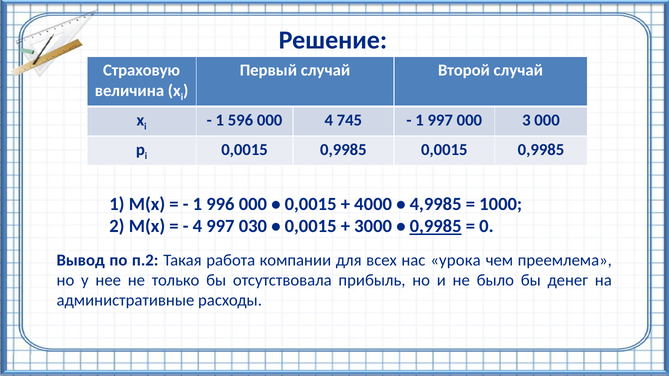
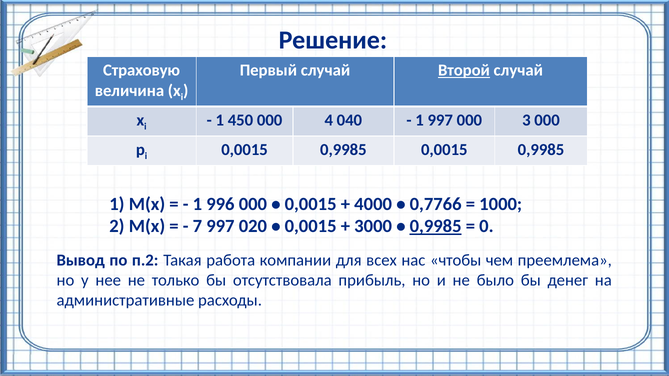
Второй underline: none -> present (464, 70)
596: 596 -> 450 (240, 120)
745: 745 -> 040 (349, 120)
4,9985: 4,9985 -> 0,7766 (436, 204)
4: 4 -> 7 (197, 226)
030: 030 -> 020 (253, 226)
урока: урока -> чтобы (456, 261)
